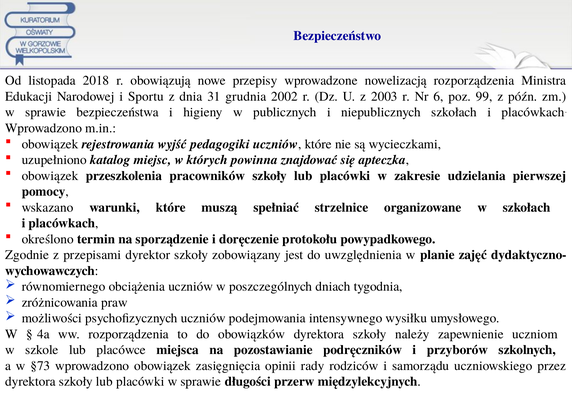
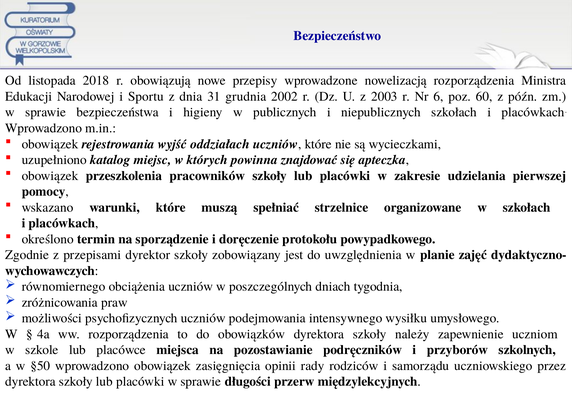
99: 99 -> 60 (484, 96)
pedagogiki: pedagogiki -> oddziałach (220, 144)
§73: §73 -> §50 (40, 366)
